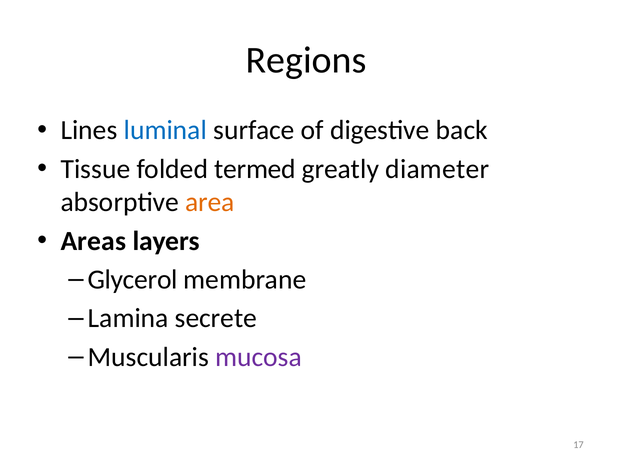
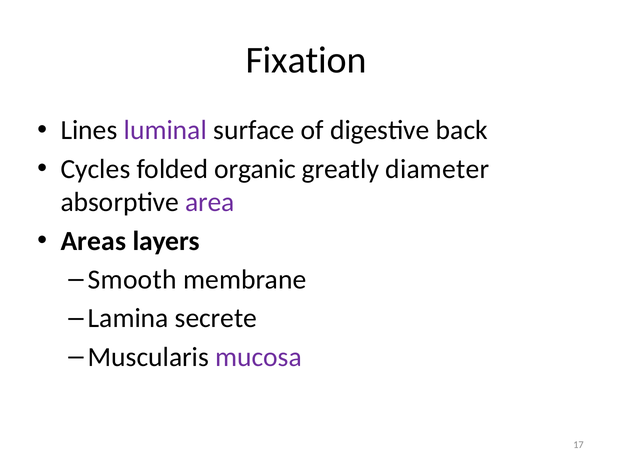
Regions: Regions -> Fixation (306, 60)
luminal colour: blue -> purple (165, 130)
Tissue: Tissue -> Cycles (95, 169)
termed: termed -> organic (255, 169)
area colour: orange -> purple (210, 202)
Glycerol: Glycerol -> Smooth (132, 279)
